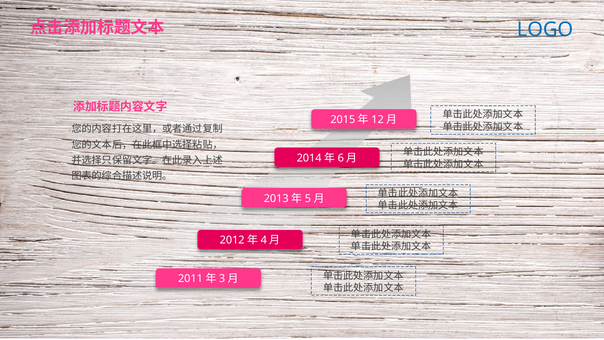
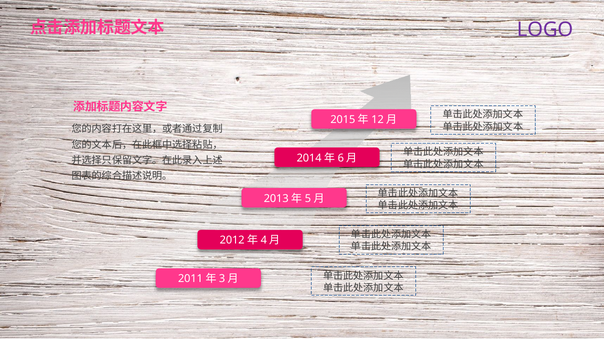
LOGO colour: blue -> purple (545, 29)
